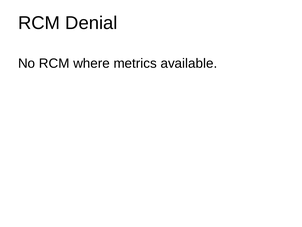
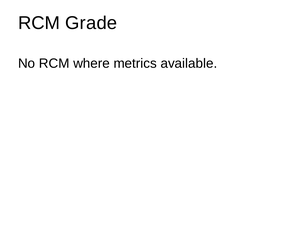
Denial: Denial -> Grade (91, 23)
